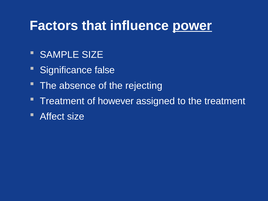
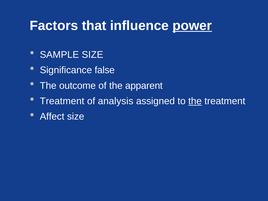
absence: absence -> outcome (77, 86)
rejecting: rejecting -> apparent (144, 86)
however: however -> analysis (116, 101)
the underline: none -> present (195, 101)
